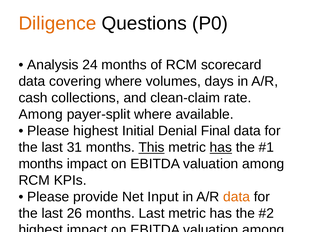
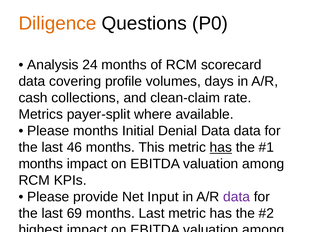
covering where: where -> profile (124, 82)
Among: Among -> Metrics (41, 115)
Please highest: highest -> months (96, 131)
Denial Final: Final -> Data (216, 131)
31: 31 -> 46 (74, 148)
This underline: present -> none (152, 148)
data colour: orange -> purple (237, 197)
26: 26 -> 69 (74, 214)
